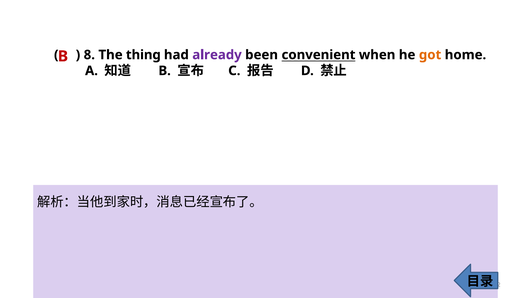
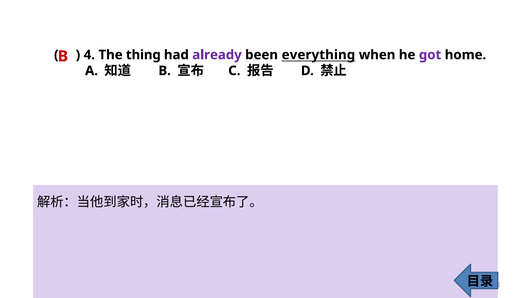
8: 8 -> 4 (89, 55)
convenient: convenient -> everything (318, 55)
got colour: orange -> purple (430, 55)
